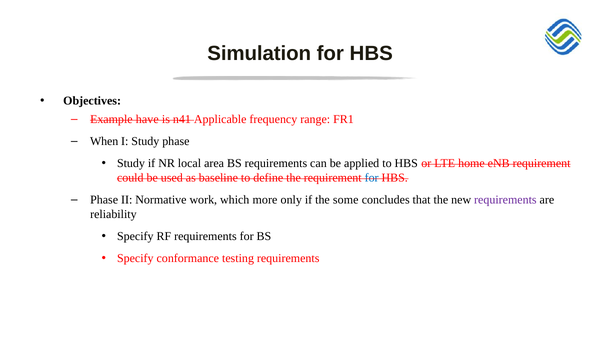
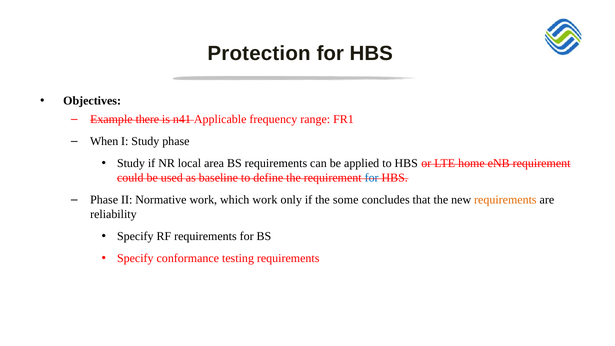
Simulation: Simulation -> Protection (259, 53)
have: have -> there (147, 119)
which more: more -> work (265, 200)
requirements colour: purple -> orange (505, 200)
